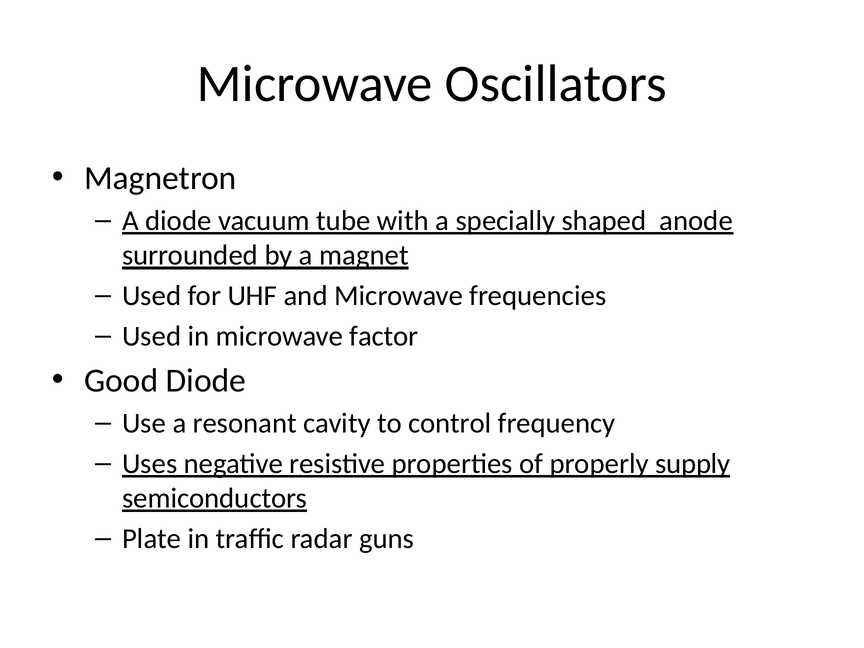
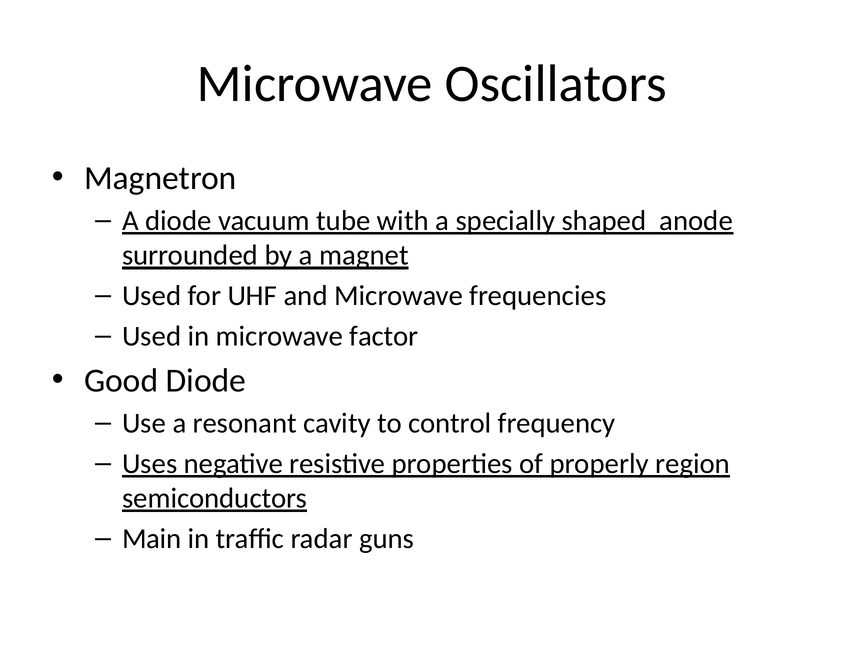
supply: supply -> region (693, 464)
Plate: Plate -> Main (152, 539)
